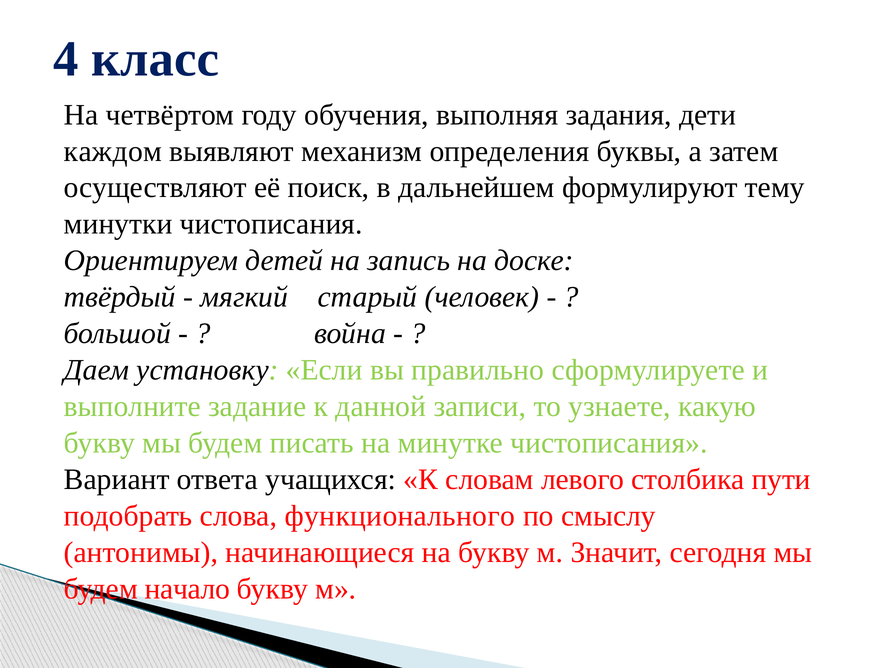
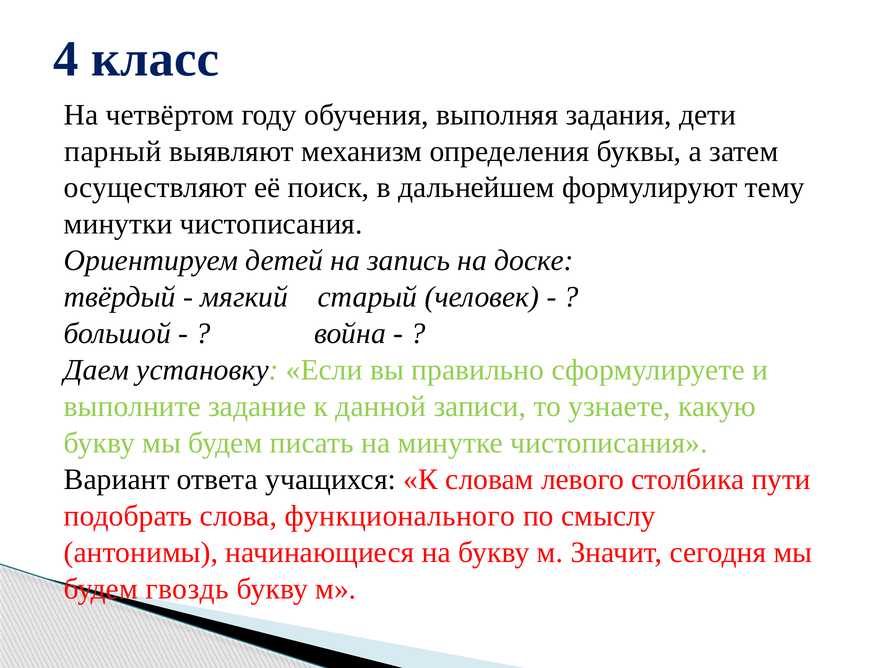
каждом: каждом -> парный (113, 151)
начало: начало -> гвоздь (187, 588)
